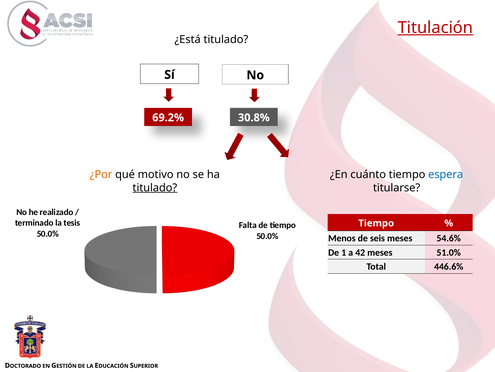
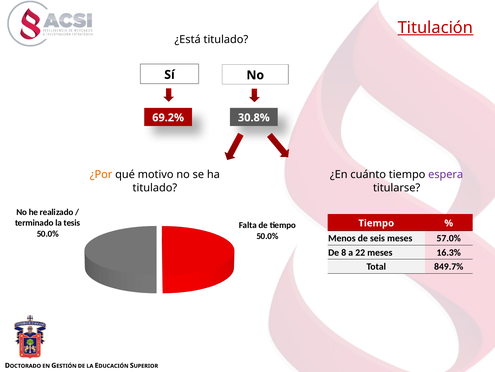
espera colour: blue -> purple (446, 174)
titulado underline: present -> none (155, 187)
54.6%: 54.6% -> 57.0% (449, 238)
1: 1 -> 8 (344, 252)
42: 42 -> 22 (360, 252)
51.0%: 51.0% -> 16.3% (449, 252)
446.6%: 446.6% -> 849.7% (449, 266)
